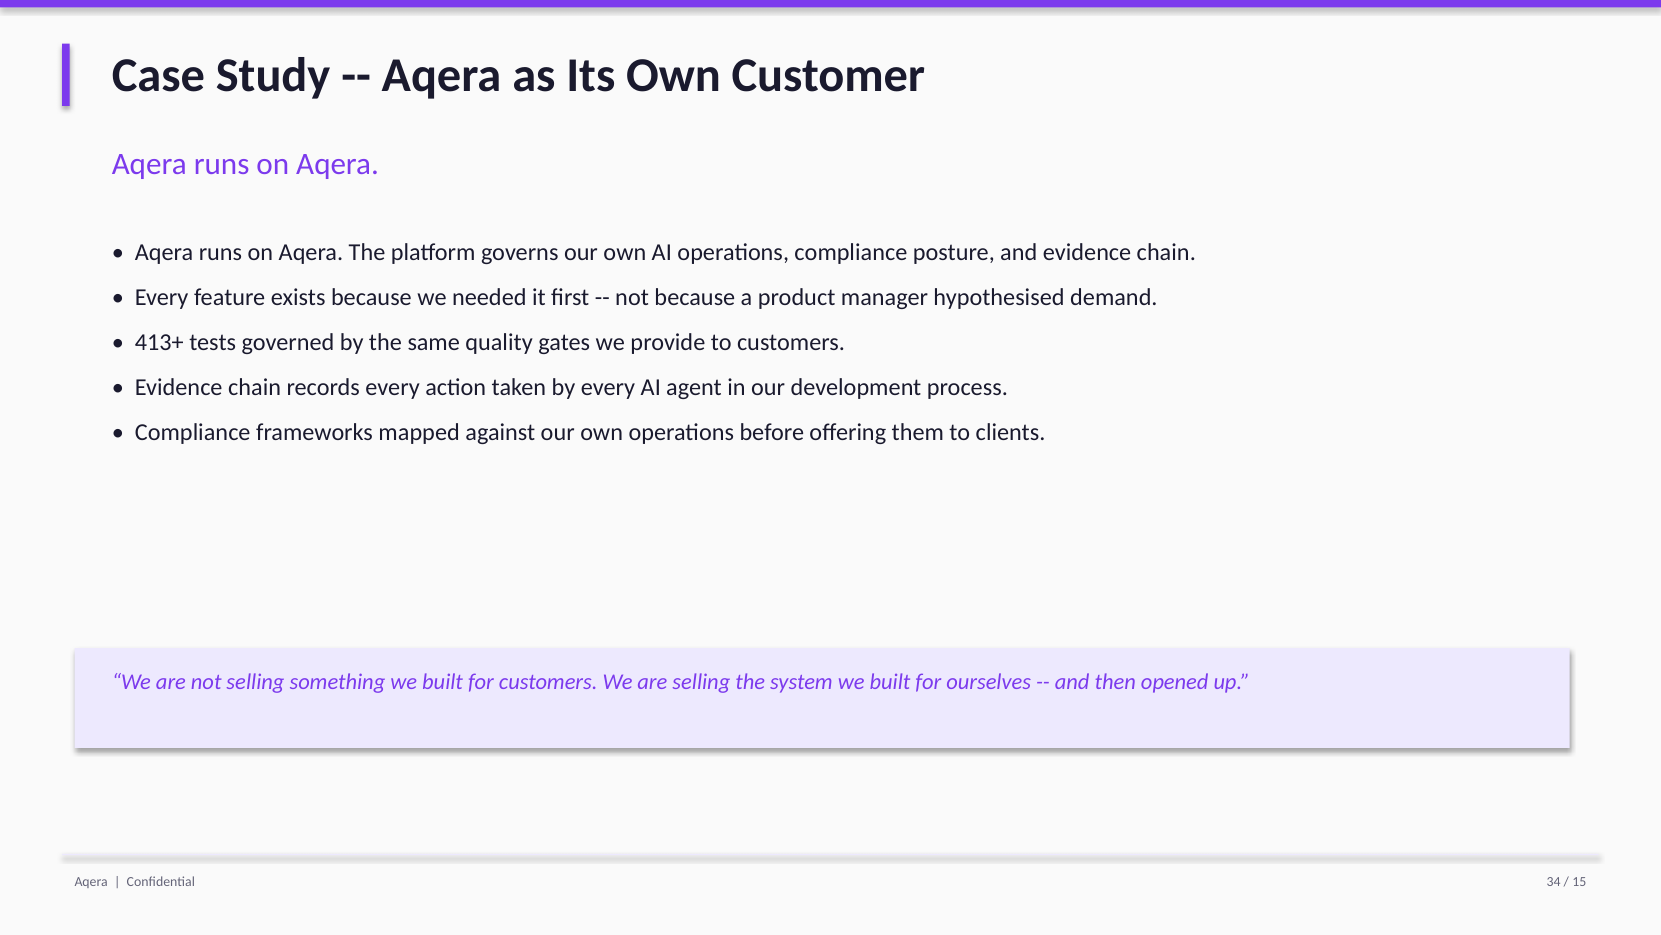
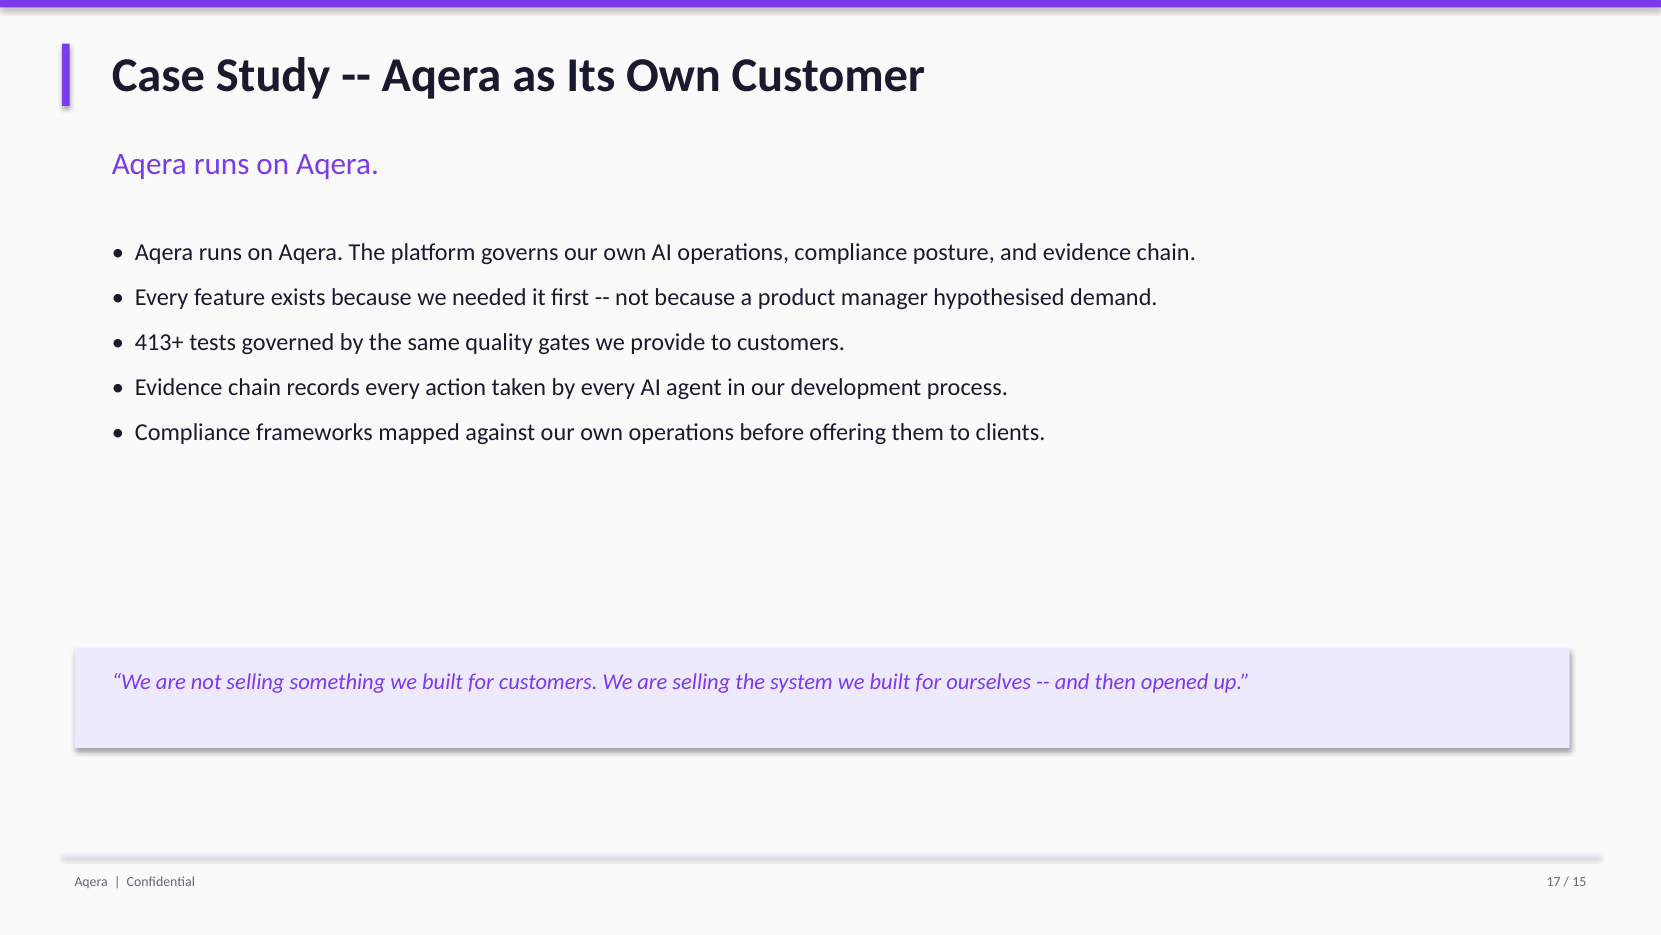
34: 34 -> 17 (1554, 881)
